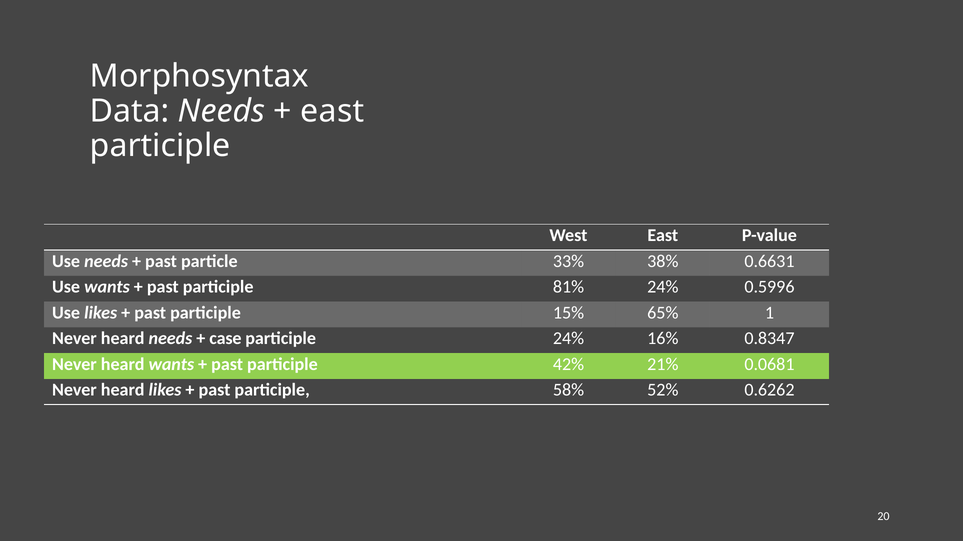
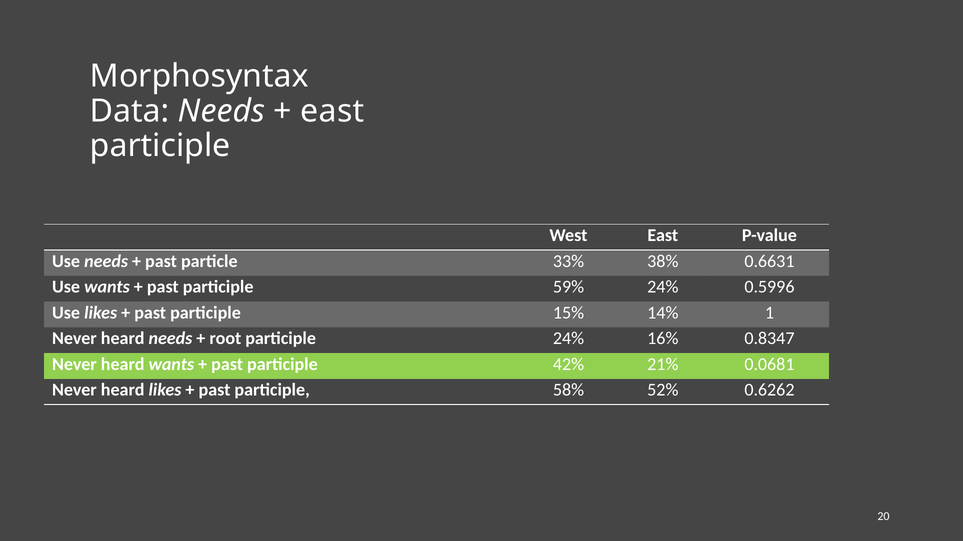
81%: 81% -> 59% (568, 287)
65%: 65% -> 14% (663, 313)
case: case -> root (225, 339)
